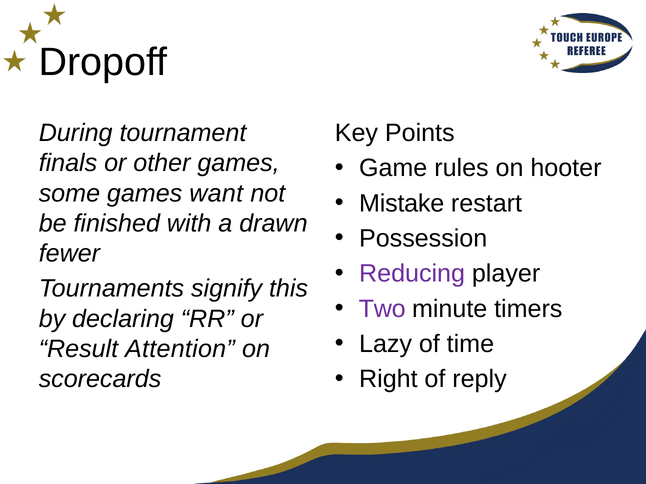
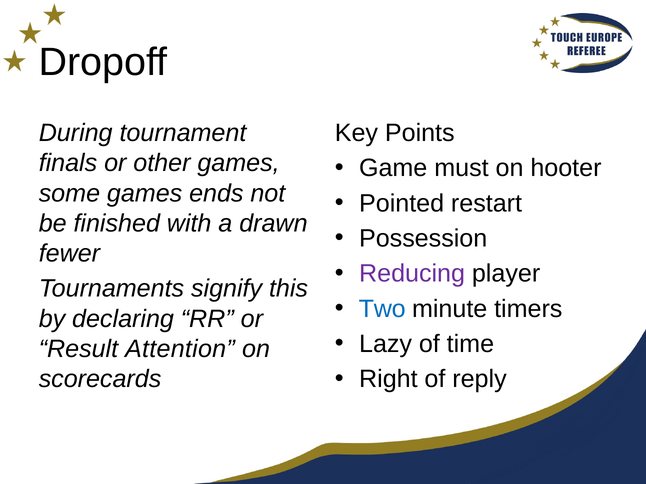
rules: rules -> must (461, 168)
want: want -> ends (216, 193)
Mistake: Mistake -> Pointed (402, 204)
Two colour: purple -> blue (382, 309)
